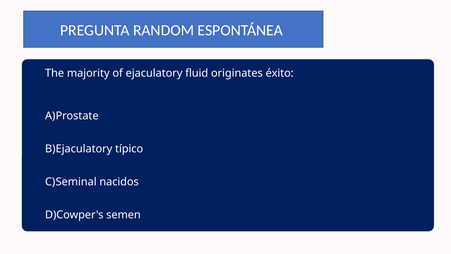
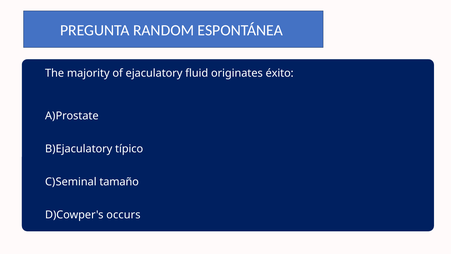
nacidos: nacidos -> tamaño (119, 182)
semen: semen -> occurs (123, 215)
